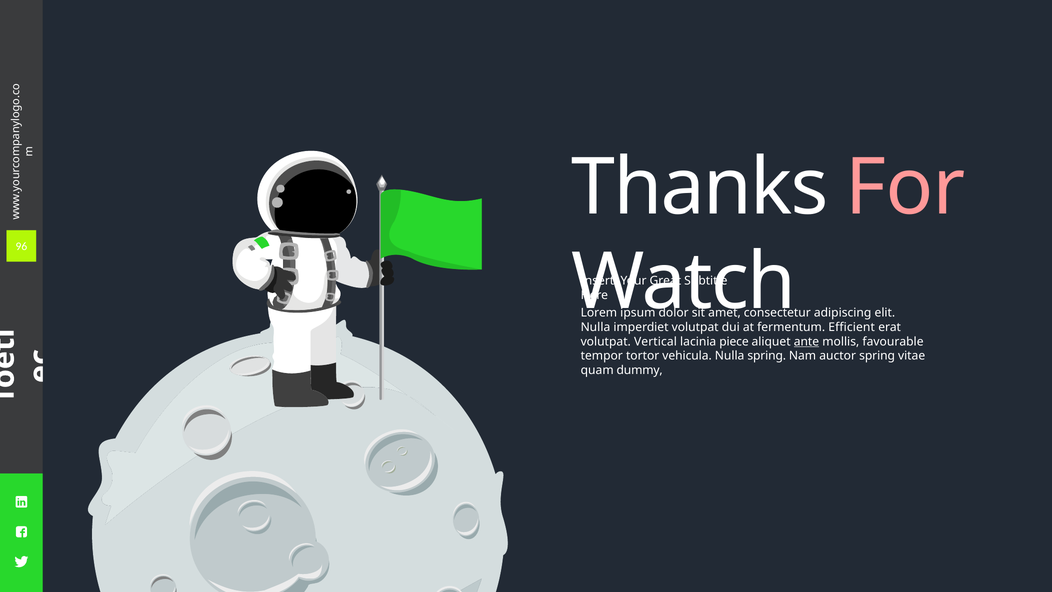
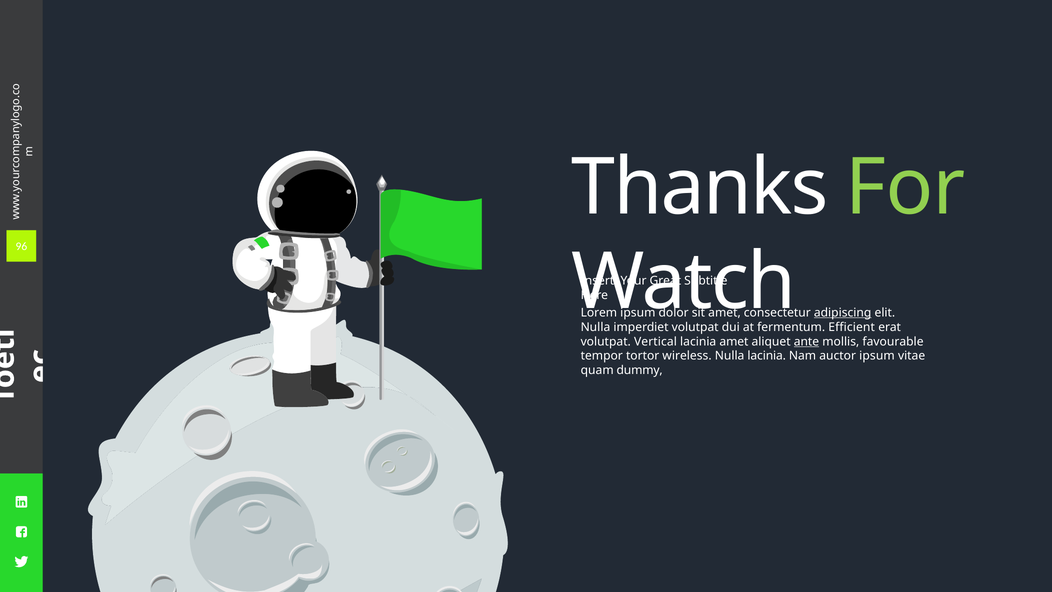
For colour: pink -> light green (905, 188)
adipiscing underline: none -> present (843, 312)
lacinia piece: piece -> amet (734, 341)
vehicula: vehicula -> wireless (687, 356)
Nulla spring: spring -> lacinia (767, 356)
auctor spring: spring -> ipsum (877, 356)
